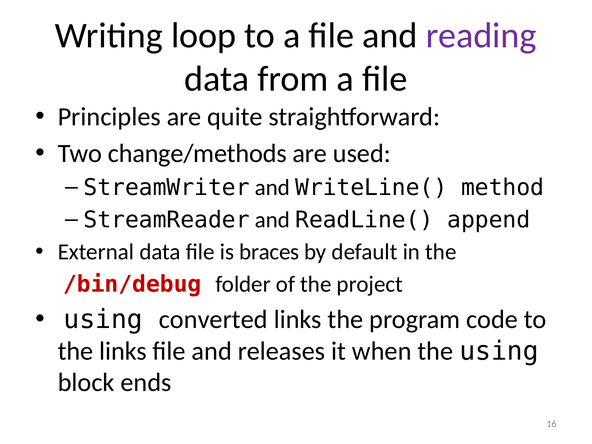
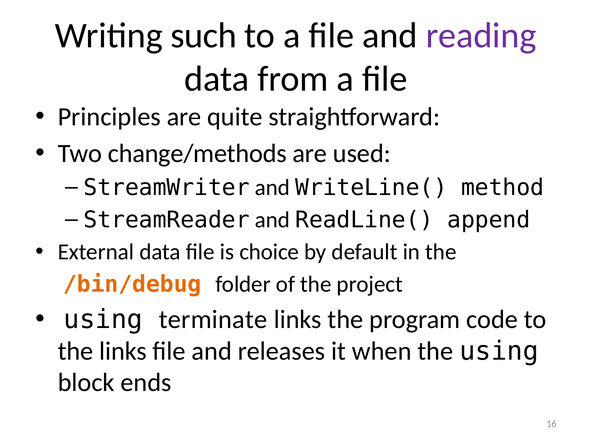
loop: loop -> such (204, 36)
braces: braces -> choice (269, 252)
/bin/debug colour: red -> orange (132, 284)
converted: converted -> terminate (213, 319)
